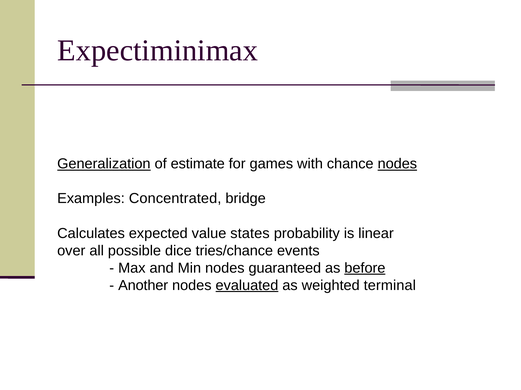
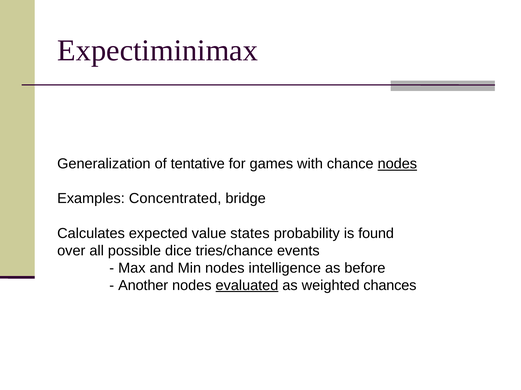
Generalization underline: present -> none (104, 164)
estimate: estimate -> tentative (198, 164)
linear: linear -> found (376, 234)
guaranteed: guaranteed -> intelligence (285, 268)
before underline: present -> none (365, 268)
terminal: terminal -> chances (390, 286)
